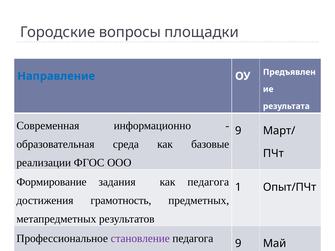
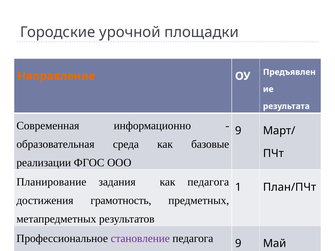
вопросы: вопросы -> урочной (130, 32)
Направление colour: blue -> orange (56, 76)
Формирование: Формирование -> Планирование (51, 182)
Опыт/ПЧт: Опыт/ПЧт -> План/ПЧт (290, 187)
